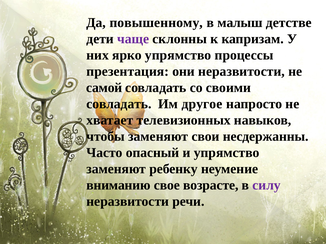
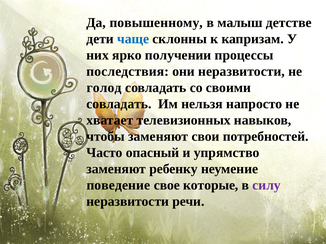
чаще colour: purple -> blue (133, 39)
ярко упрямство: упрямство -> получении (178, 55)
презентация: презентация -> последствия (128, 72)
самой: самой -> голод (104, 88)
другое: другое -> нельзя (202, 104)
несдержанны: несдержанны -> потребностей (266, 137)
вниманию: вниманию -> поведение (118, 186)
возрасте: возрасте -> которые (211, 186)
